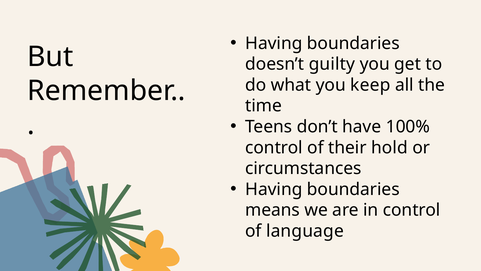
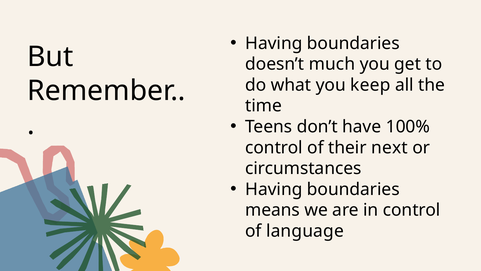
guilty: guilty -> much (332, 64)
hold: hold -> next (389, 147)
